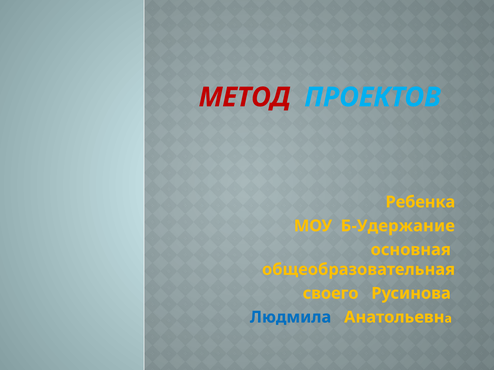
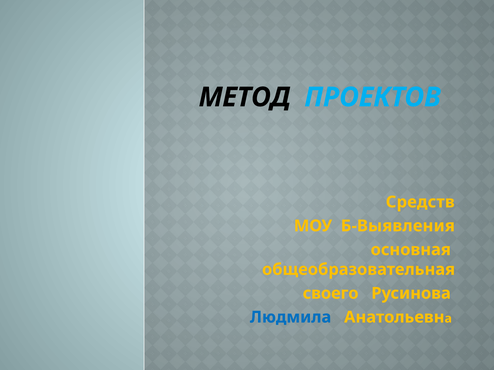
МЕТОД colour: red -> black (245, 97)
Ребенка: Ребенка -> Средств (420, 202)
Б-Удержание: Б-Удержание -> Б-Выявления (398, 226)
